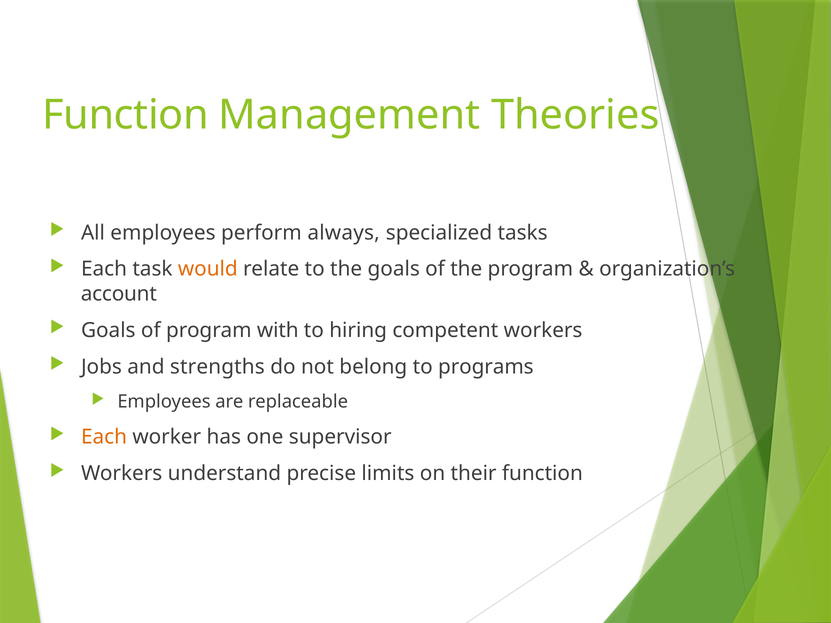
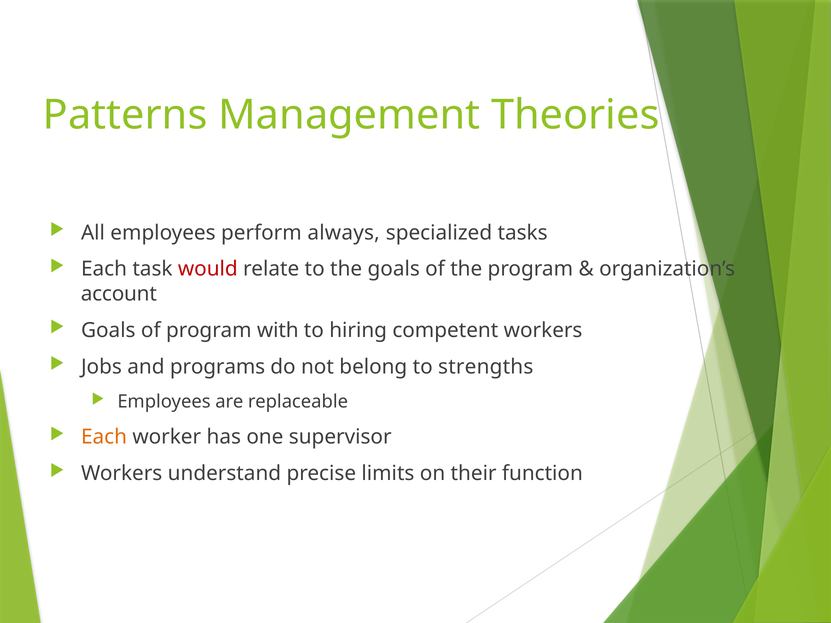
Function: Function -> Patterns (125, 115)
would colour: orange -> red (208, 269)
strengths: strengths -> programs (218, 367)
programs: programs -> strengths (486, 367)
